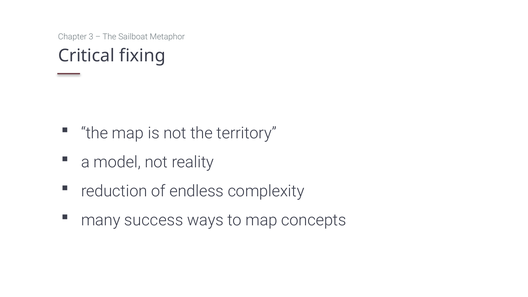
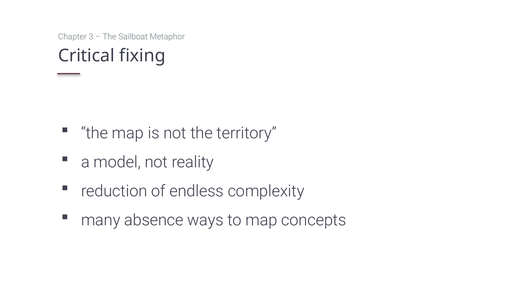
success: success -> absence (154, 220)
